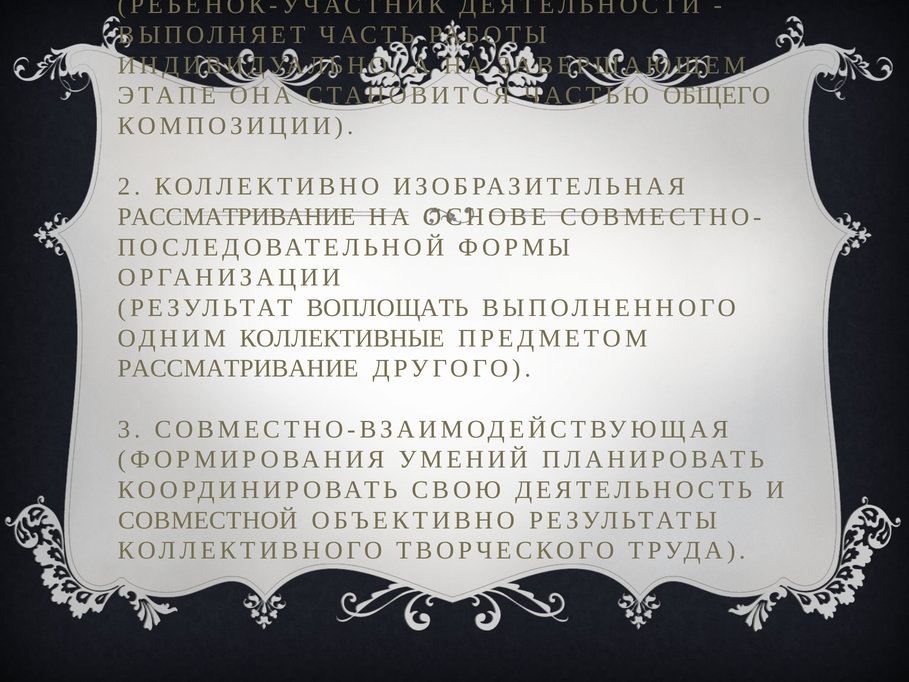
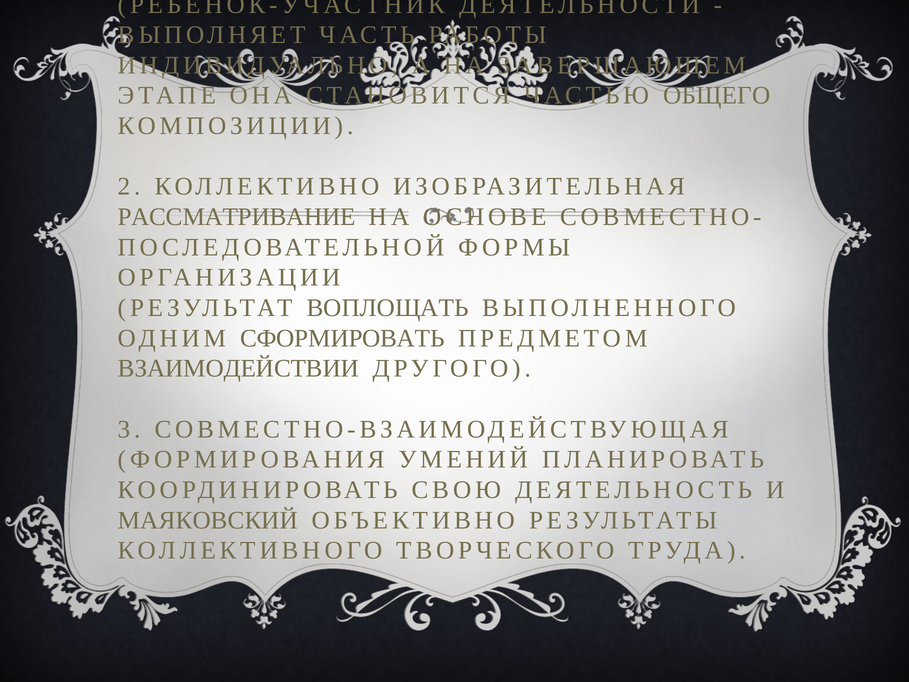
КОЛЛЕКТИВНЫЕ: КОЛЛЕКТИВНЫЕ -> СФОРМИРОВАТЬ (342, 338)
РАССМАТРИВАНИЕ: РАССМАТРИВАНИЕ -> ВЗАИМОДЕЙСТВИИ (238, 368)
СОВМЕСТНОЙ: СОВМЕСТНОЙ -> МАЯКОВСКИЙ (208, 520)
